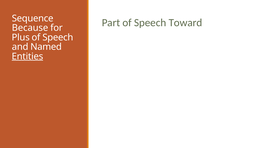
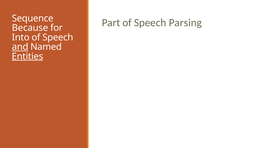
Toward: Toward -> Parsing (185, 23)
Plus: Plus -> Into (21, 37)
and underline: none -> present (20, 47)
